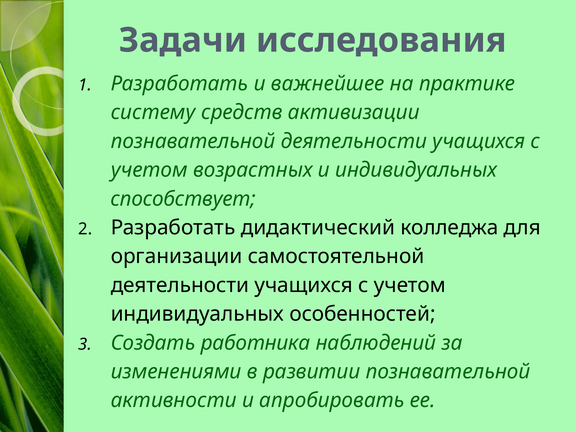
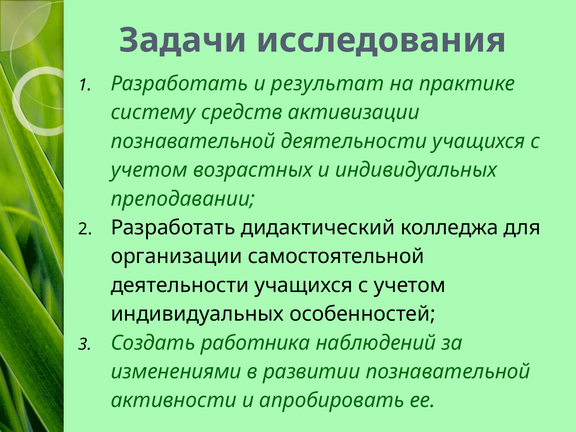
важнейшее: важнейшее -> результат (328, 84)
способствует: способствует -> преподавании (183, 199)
